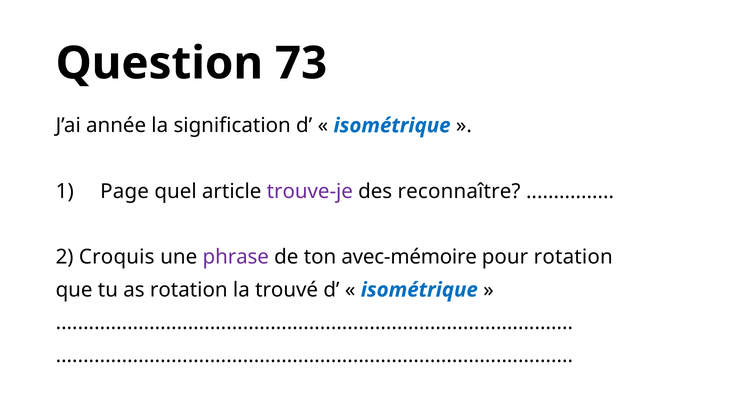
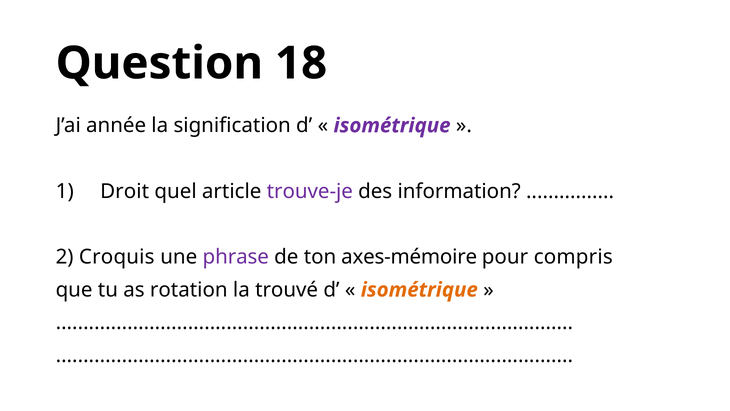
73: 73 -> 18 (301, 63)
isométrique colour: blue -> purple (392, 125)
Page: Page -> Droit (125, 191)
reconnaître: reconnaître -> information (459, 191)
avec-mémoire: avec-mémoire -> axes-mémoire (409, 257)
pour rotation: rotation -> compris (573, 257)
isométrique colour: blue -> orange (419, 290)
